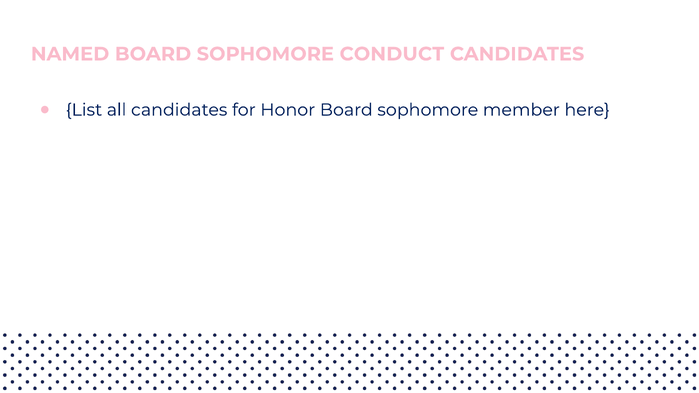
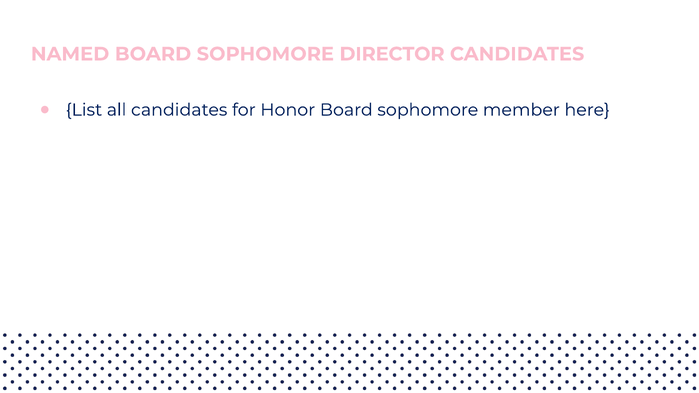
CONDUCT: CONDUCT -> DIRECTOR (392, 54)
